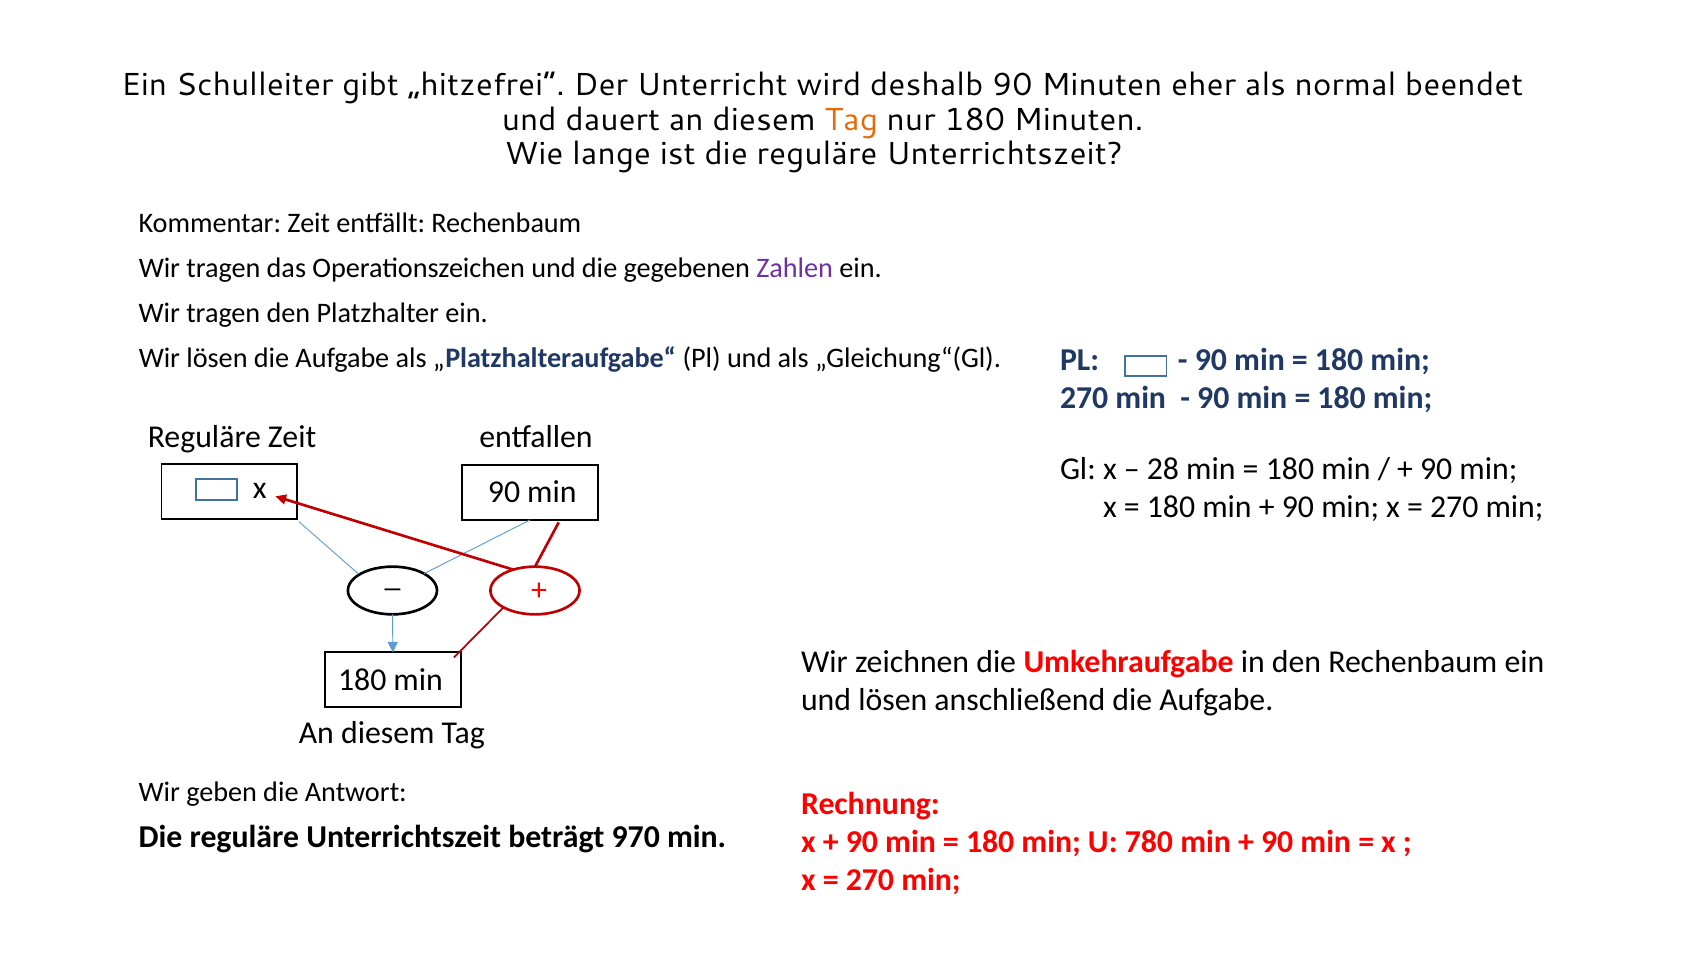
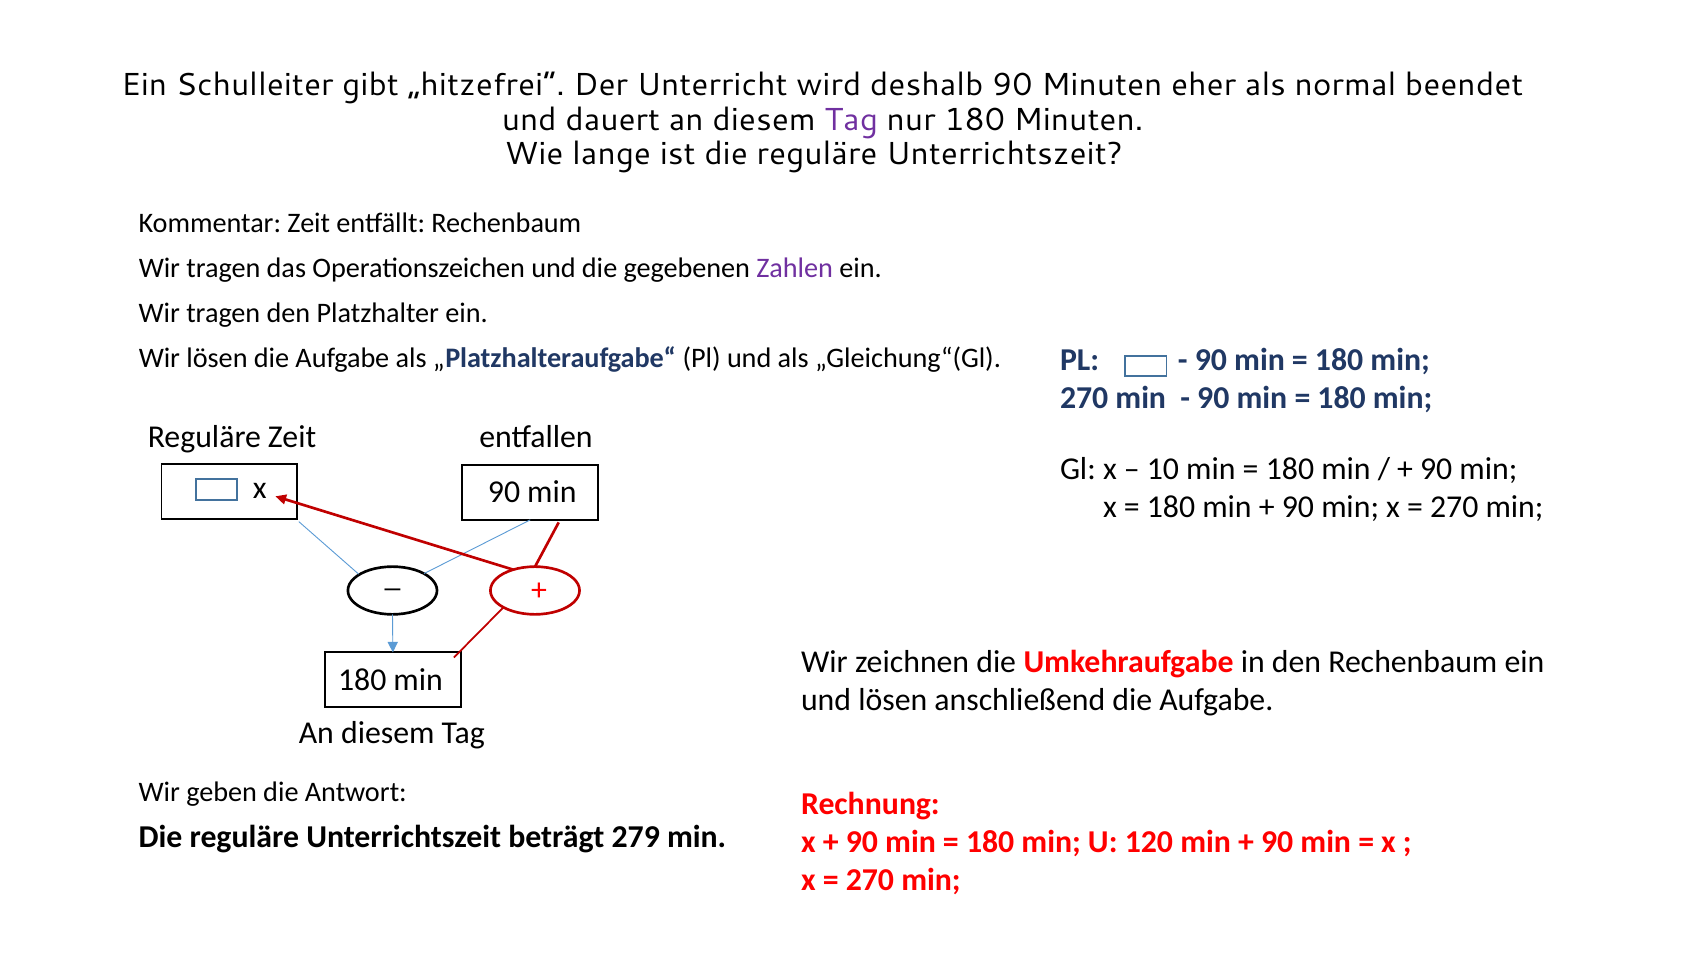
Tag colour: orange -> purple (851, 120)
28: 28 -> 10 (1163, 469)
970: 970 -> 279 (636, 837)
780: 780 -> 120 (1149, 842)
